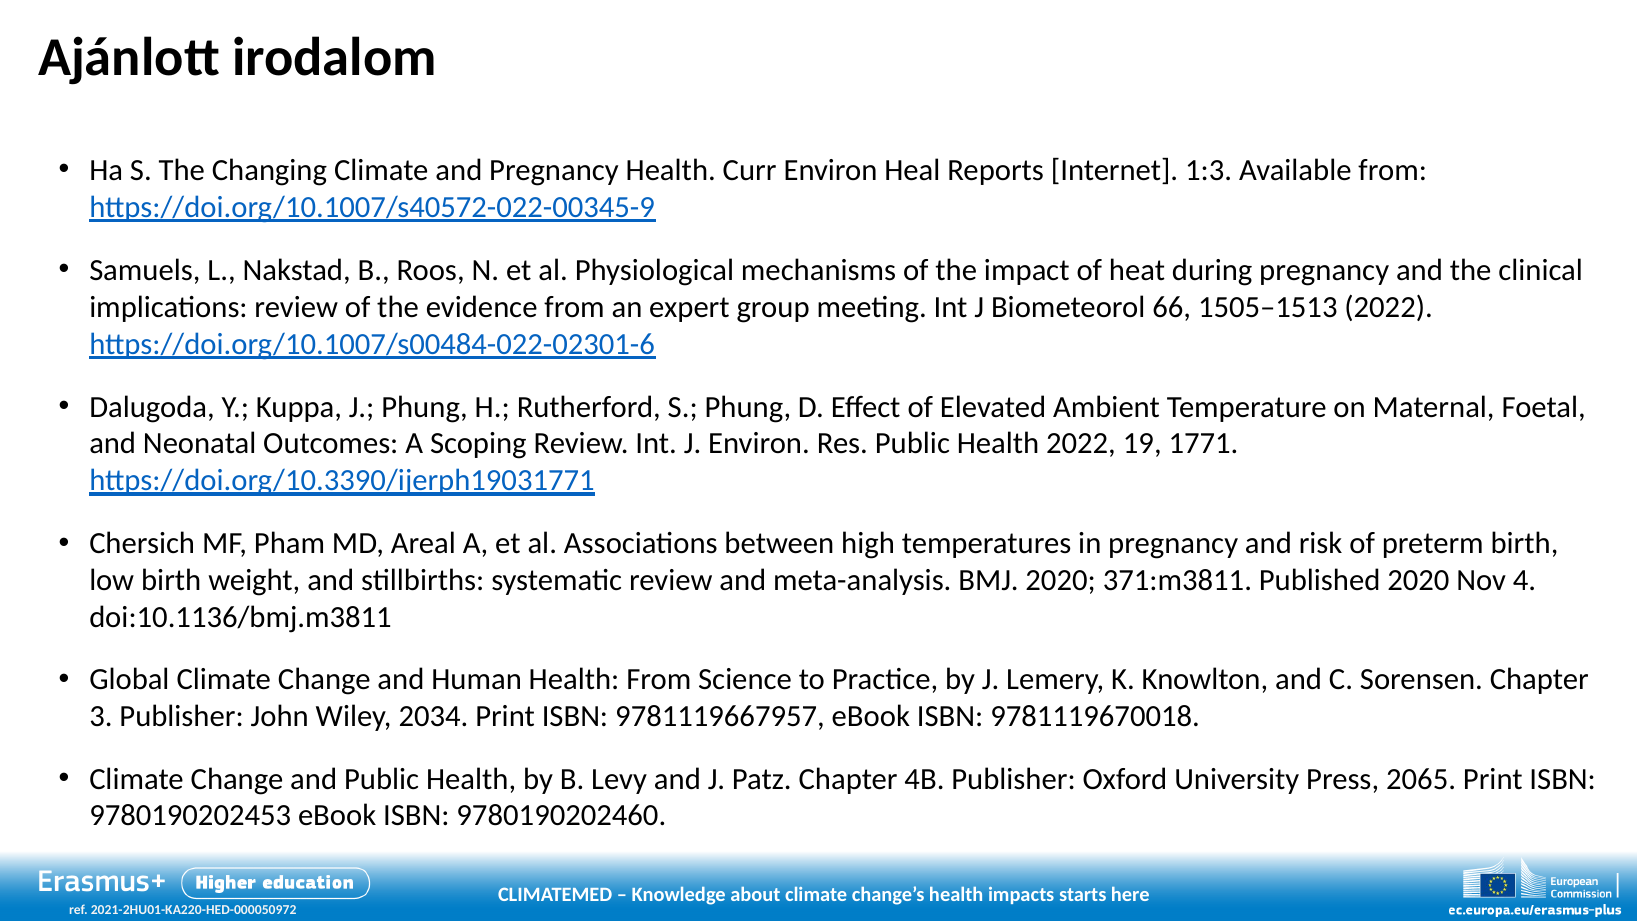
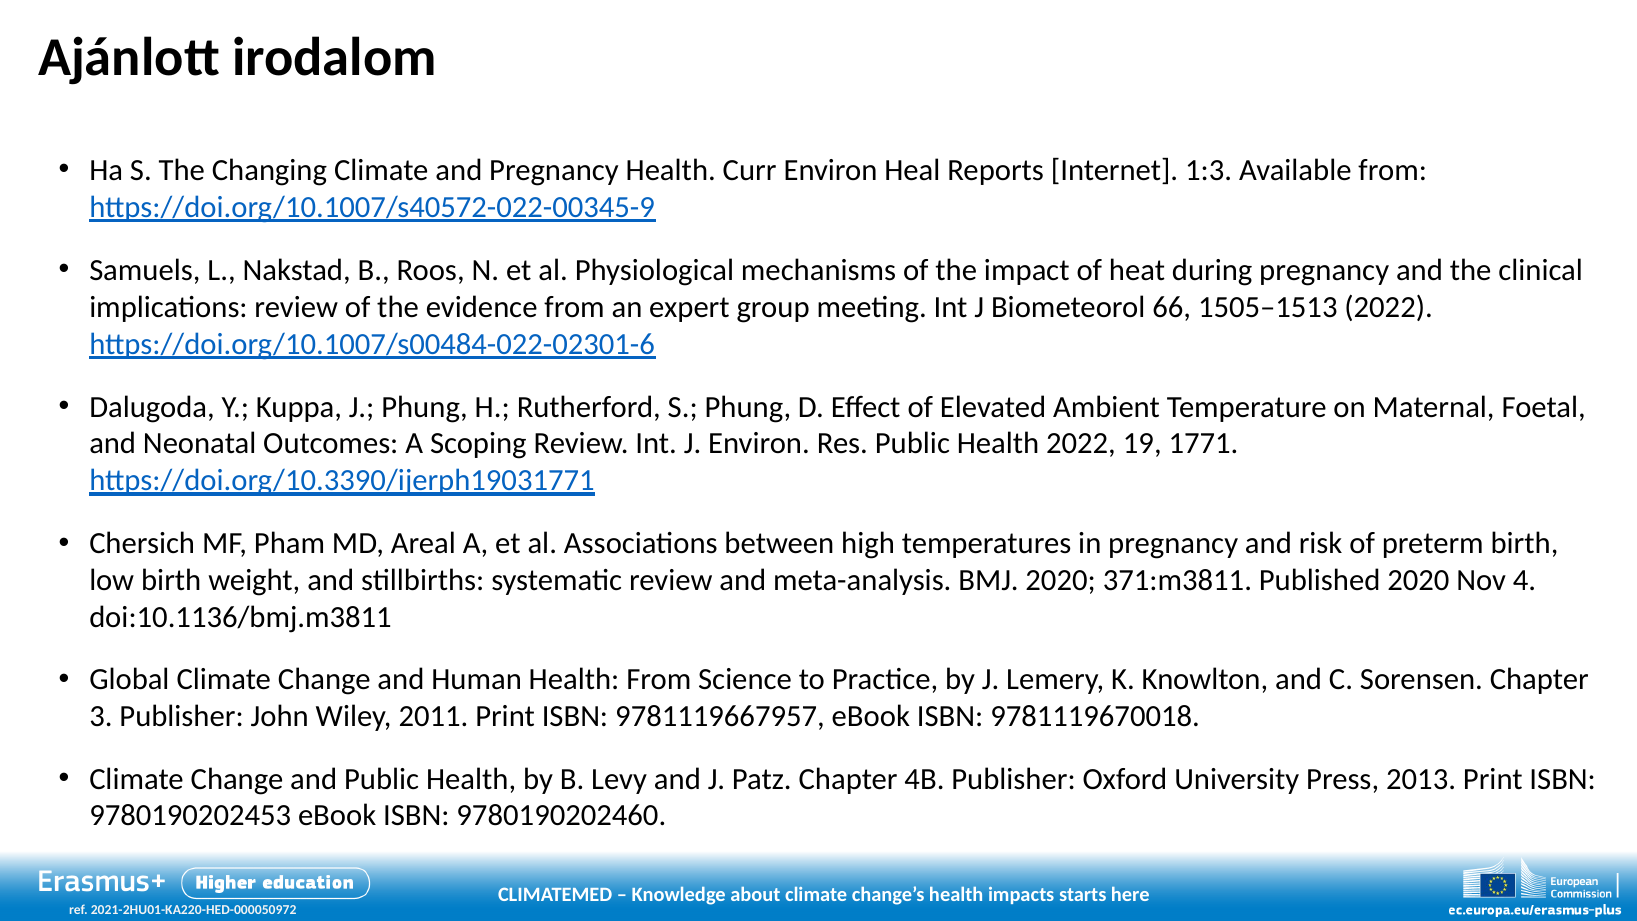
2034: 2034 -> 2011 (433, 716)
2065: 2065 -> 2013 (1421, 779)
